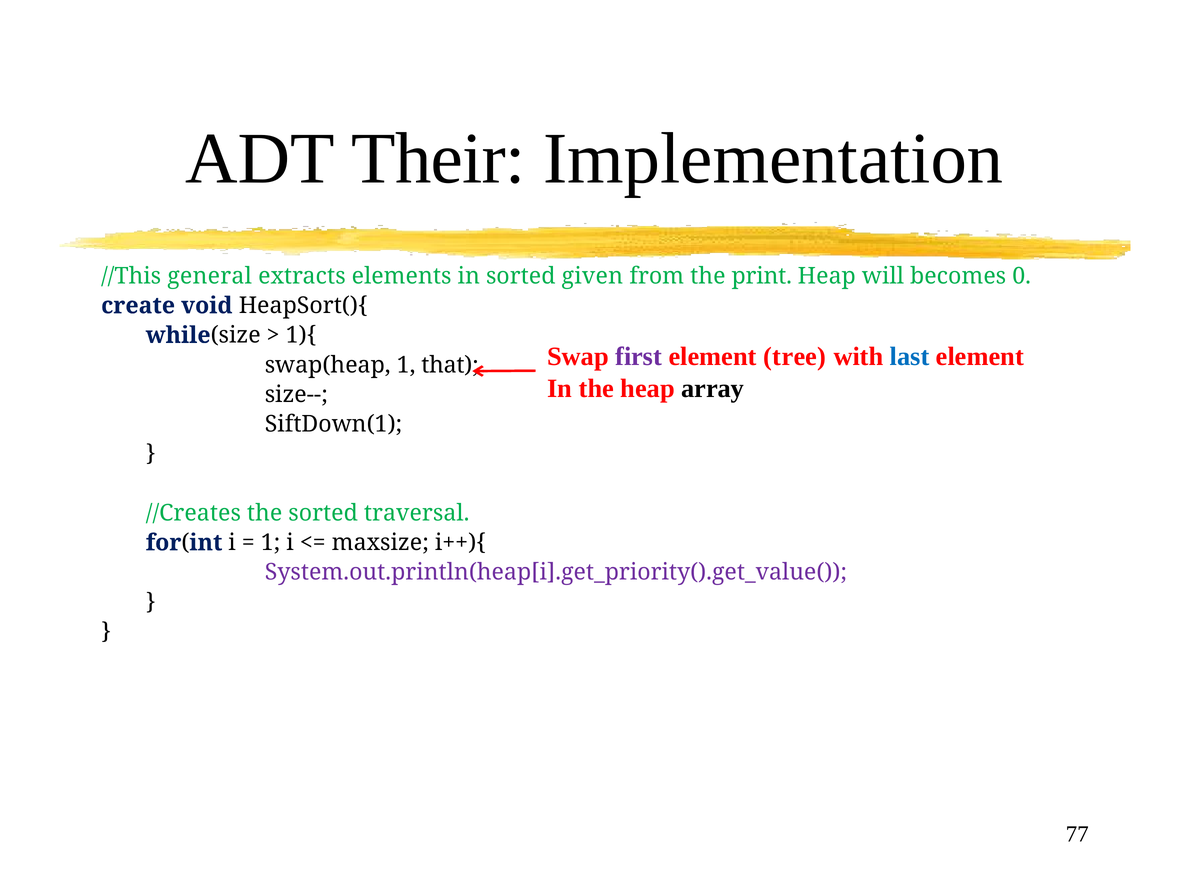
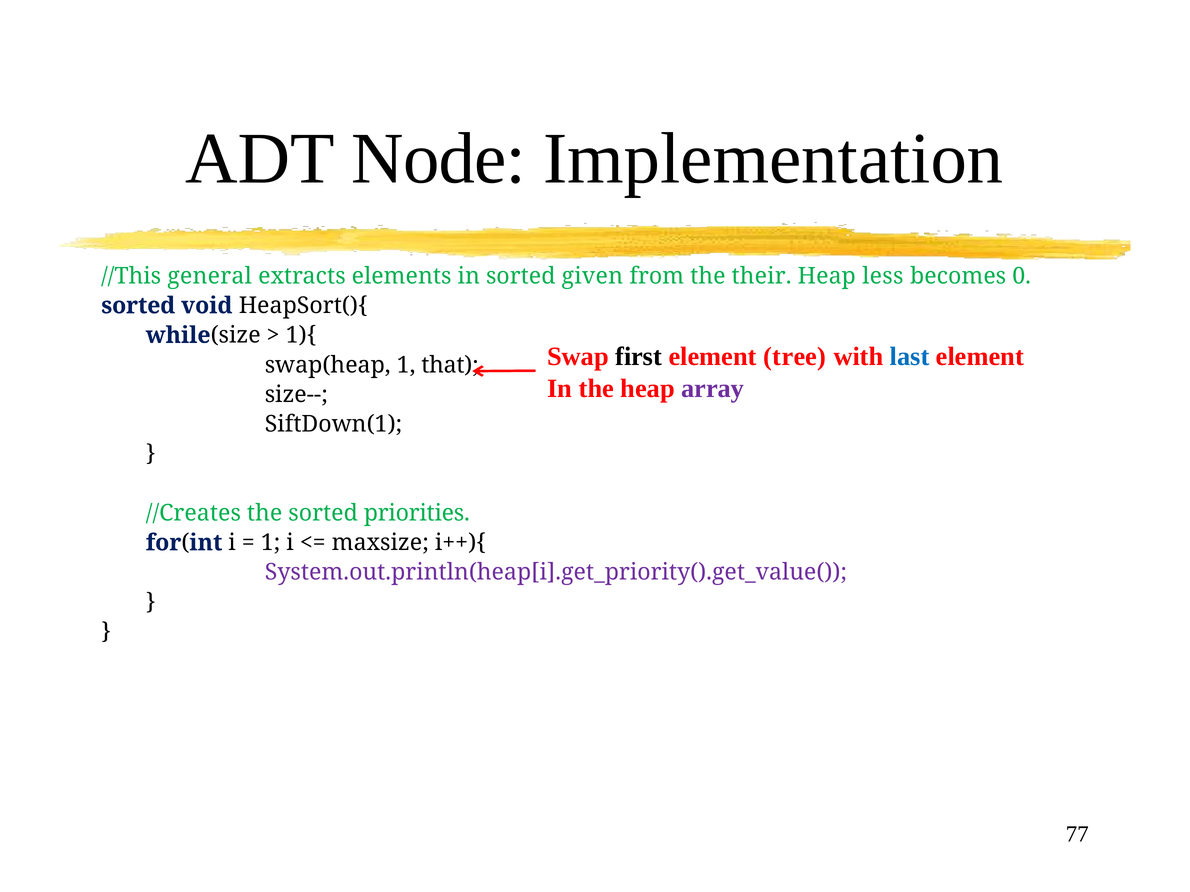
Their: Their -> Node (439, 159)
print: print -> their (762, 276)
will: will -> less (883, 276)
create: create -> sorted (138, 306)
first colour: purple -> black (639, 357)
array colour: black -> purple (713, 389)
traversal: traversal -> priorities (417, 513)
